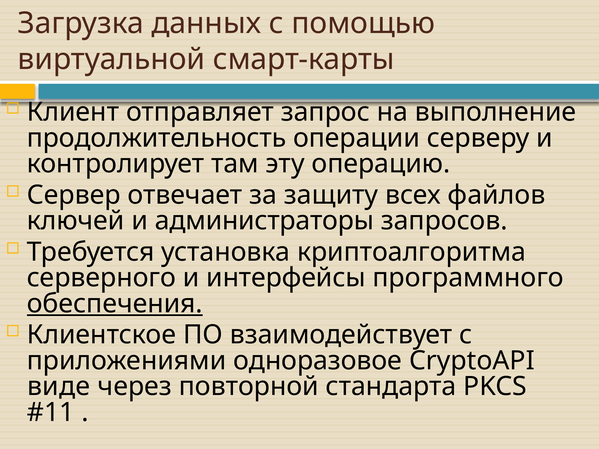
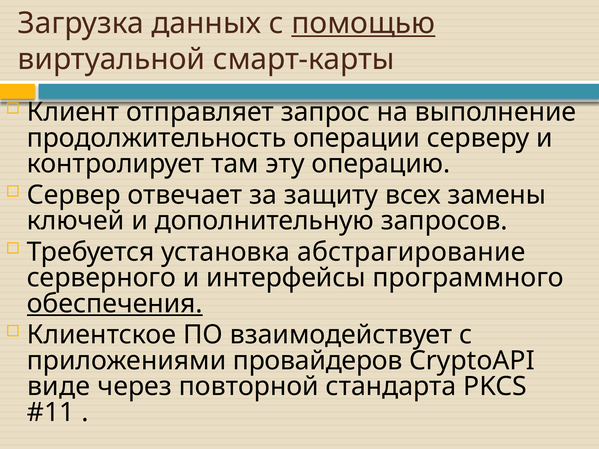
помощью underline: none -> present (363, 23)
файлов: файлов -> замены (497, 195)
администраторы: администраторы -> дополнительную (264, 221)
криптоалгоритма: криптоалгоритма -> абстрагирование (411, 252)
одноразовое: одноразовое -> провайдеров (318, 361)
